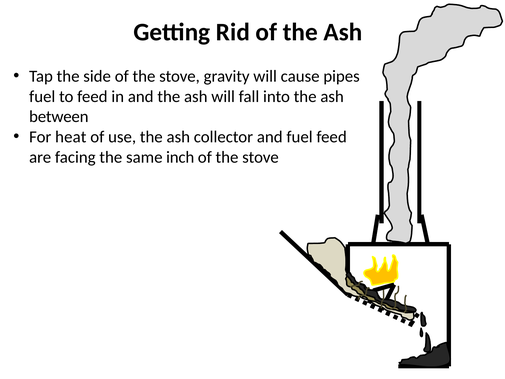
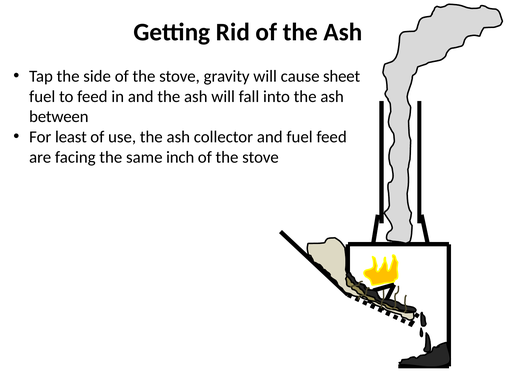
pipes: pipes -> sheet (342, 76)
heat: heat -> least (71, 137)
